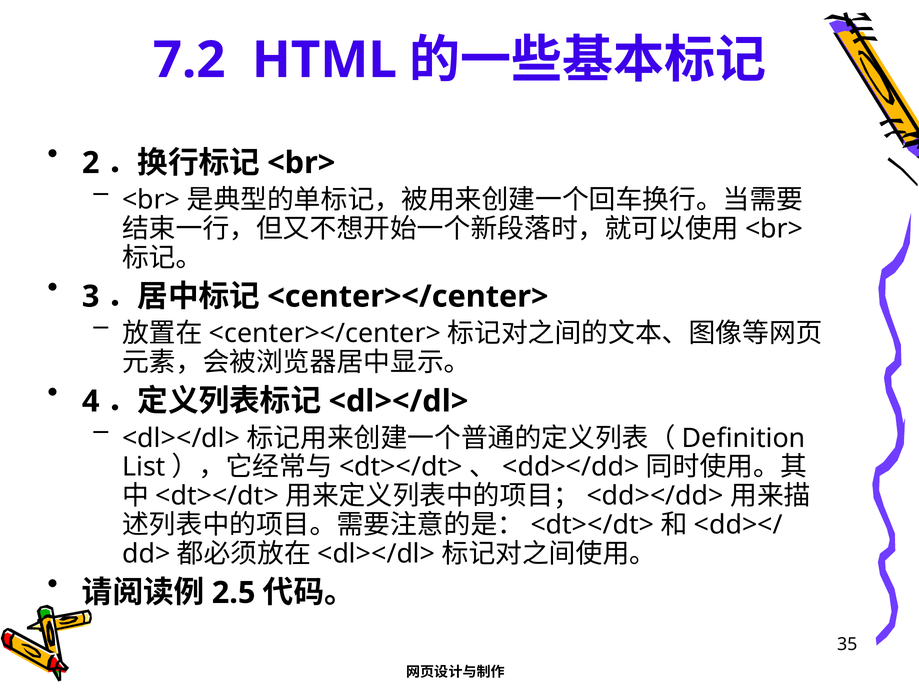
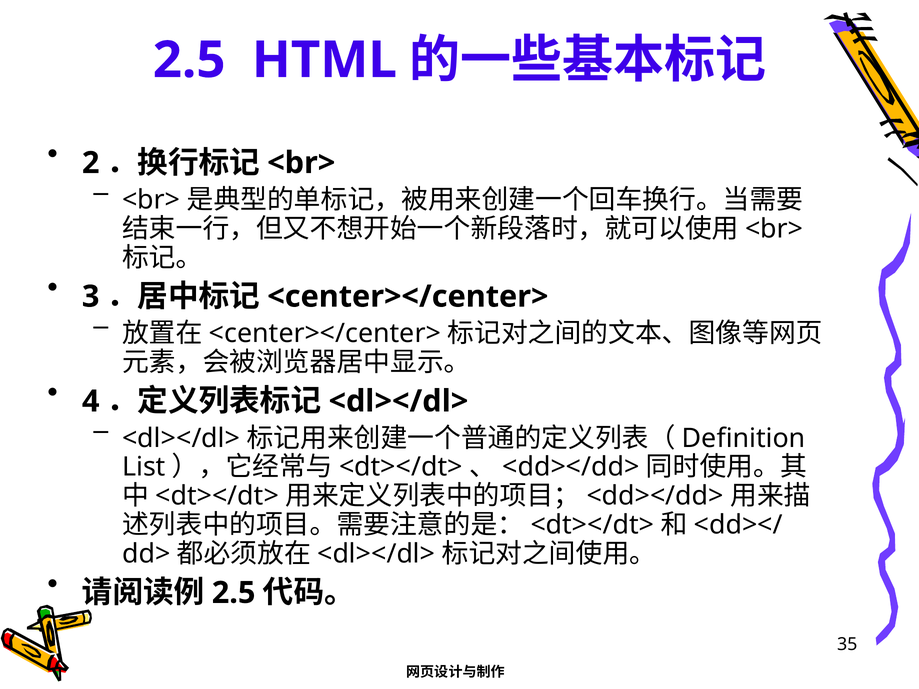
7.2: 7.2 -> 2.5 (189, 60)
